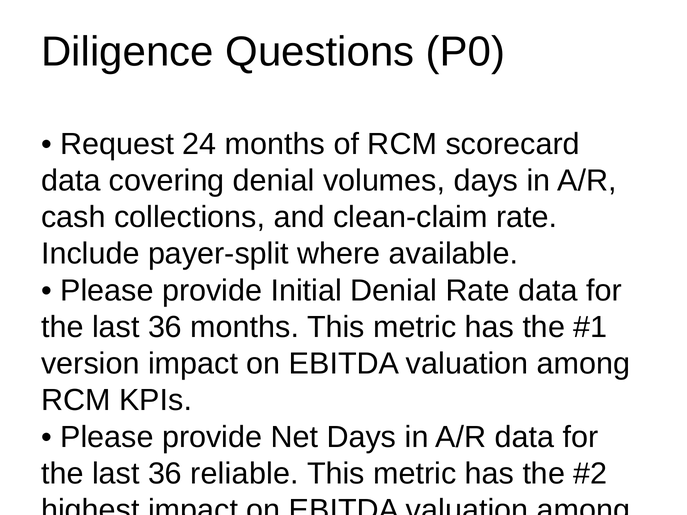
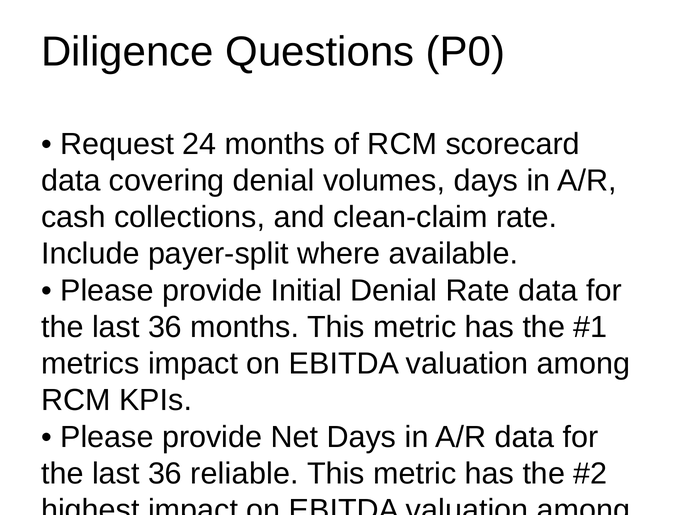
version: version -> metrics (90, 364)
